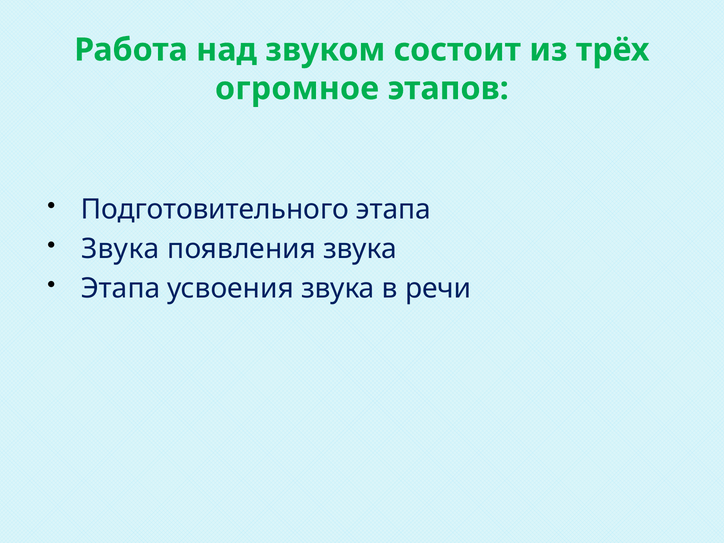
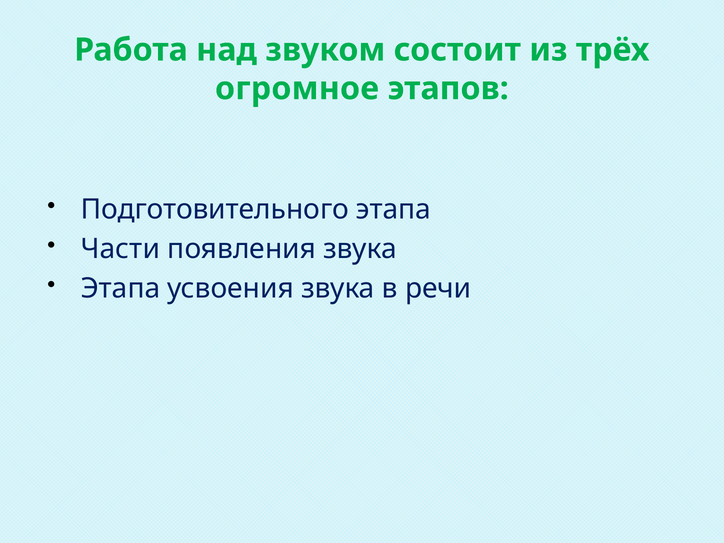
Звука: Звука -> Части (120, 249)
